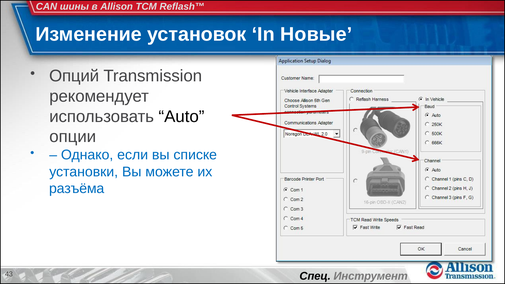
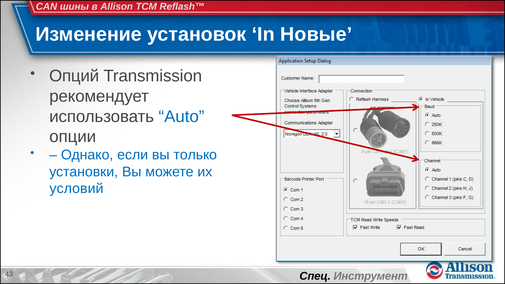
Auto colour: black -> blue (181, 116)
списке: списке -> только (195, 155)
разъёма: разъёма -> условий (76, 189)
